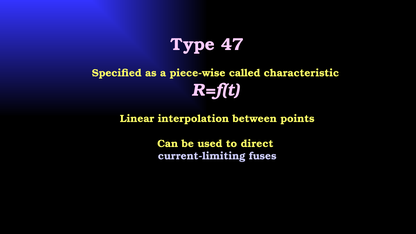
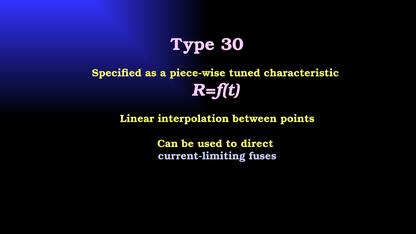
47: 47 -> 30 (232, 44)
called: called -> tuned (245, 73)
